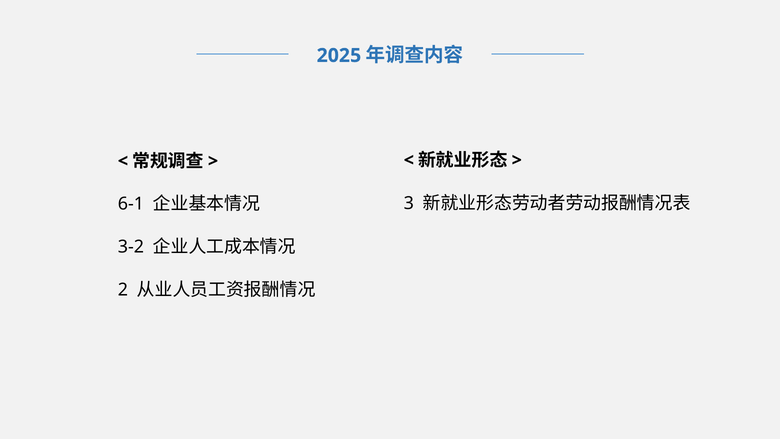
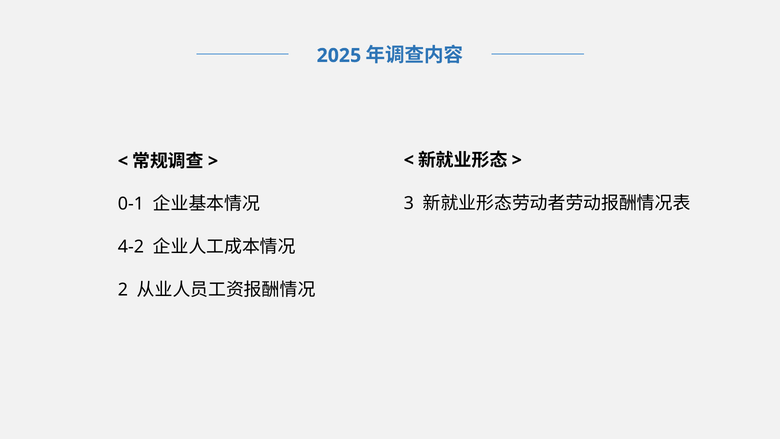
6-1: 6-1 -> 0-1 (131, 204)
3-2: 3-2 -> 4-2 (131, 247)
